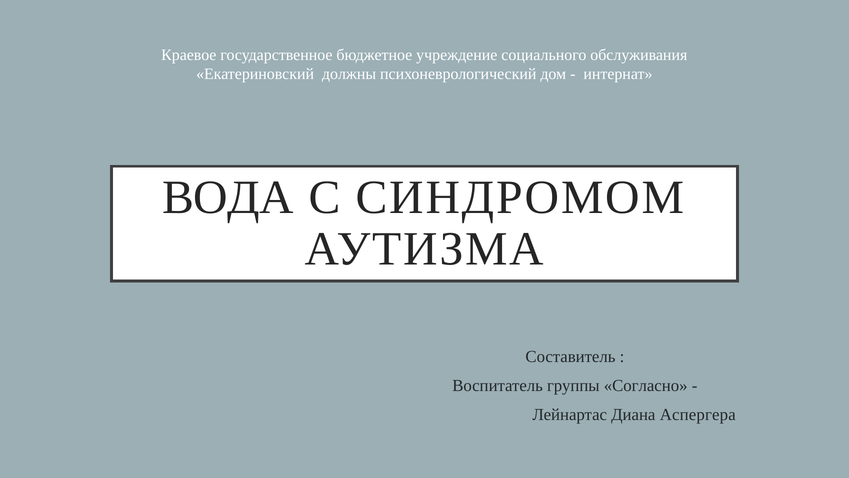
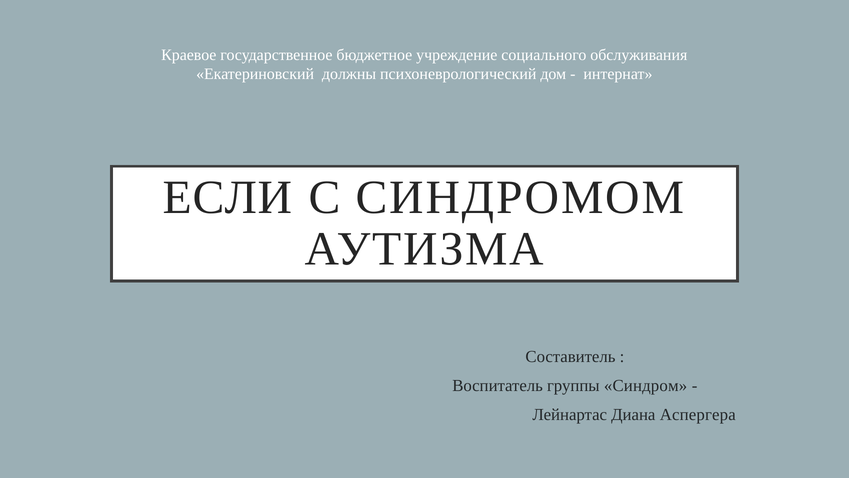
ВОДА: ВОДА -> ЕСЛИ (228, 197)
Согласно: Согласно -> Синдром (646, 385)
